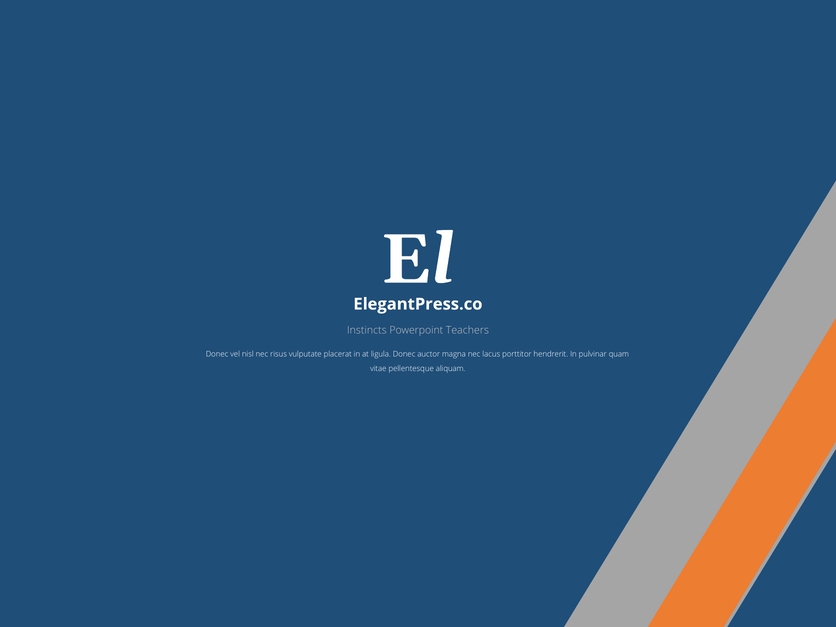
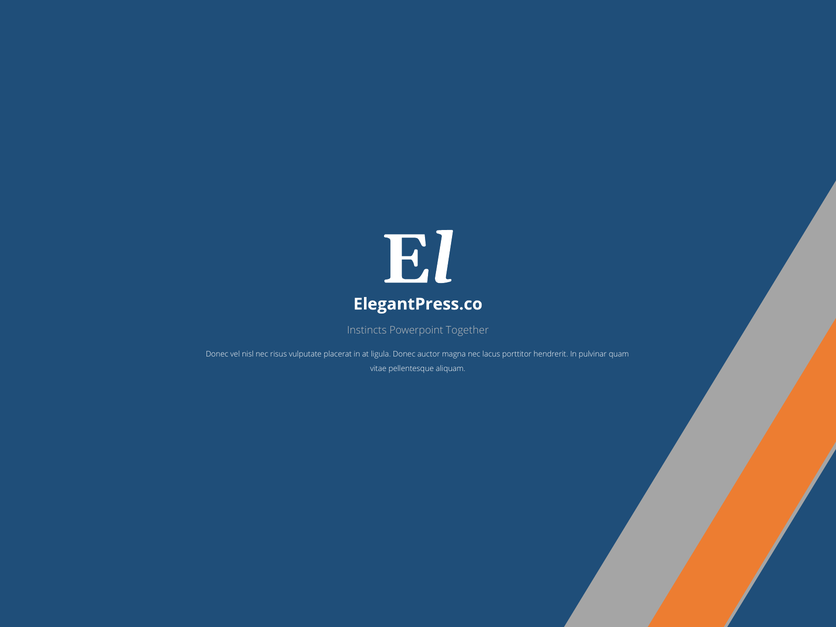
Teachers: Teachers -> Together (467, 330)
